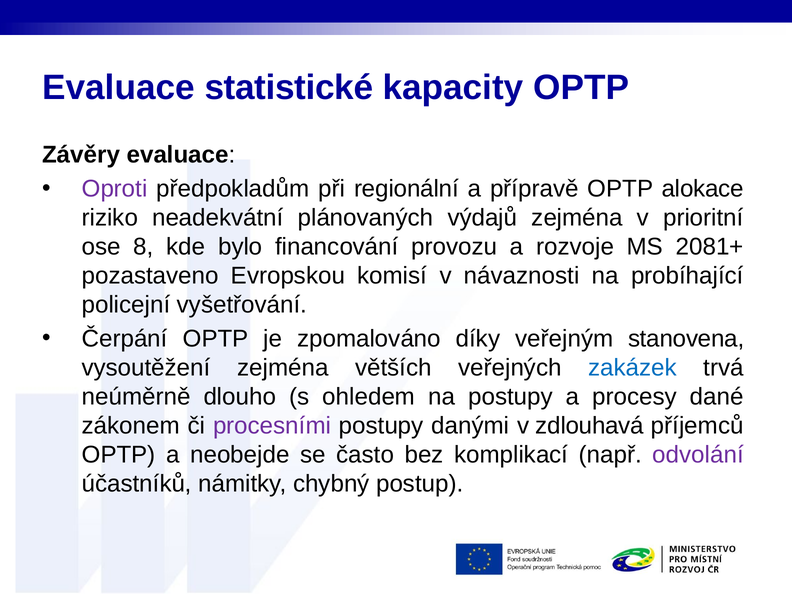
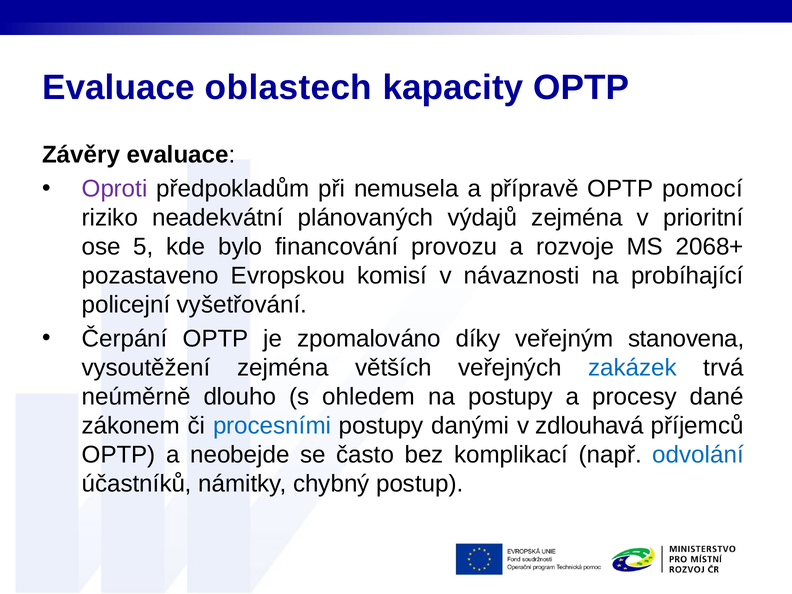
statistické: statistické -> oblastech (288, 88)
regionální: regionální -> nemusela (406, 189)
alokace: alokace -> pomocí (702, 189)
8: 8 -> 5 (143, 247)
2081+: 2081+ -> 2068+ (710, 247)
procesními colour: purple -> blue (272, 426)
odvolání colour: purple -> blue (698, 455)
